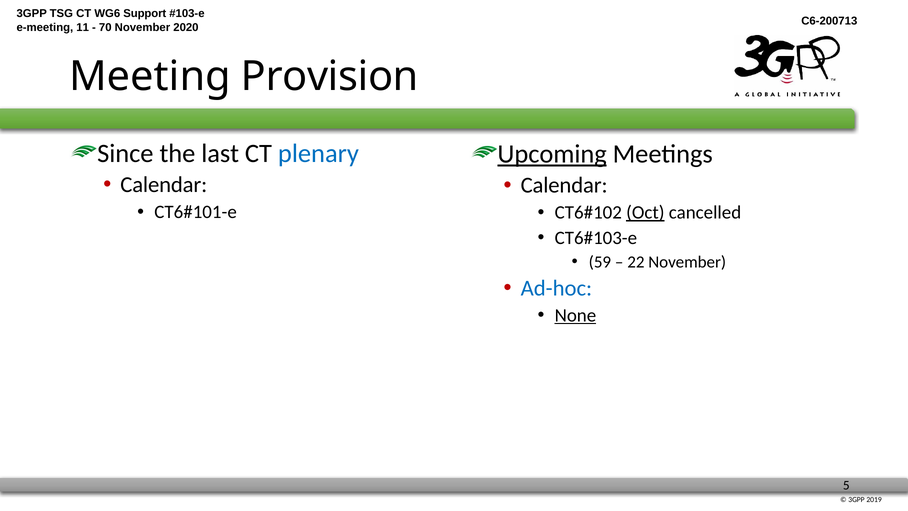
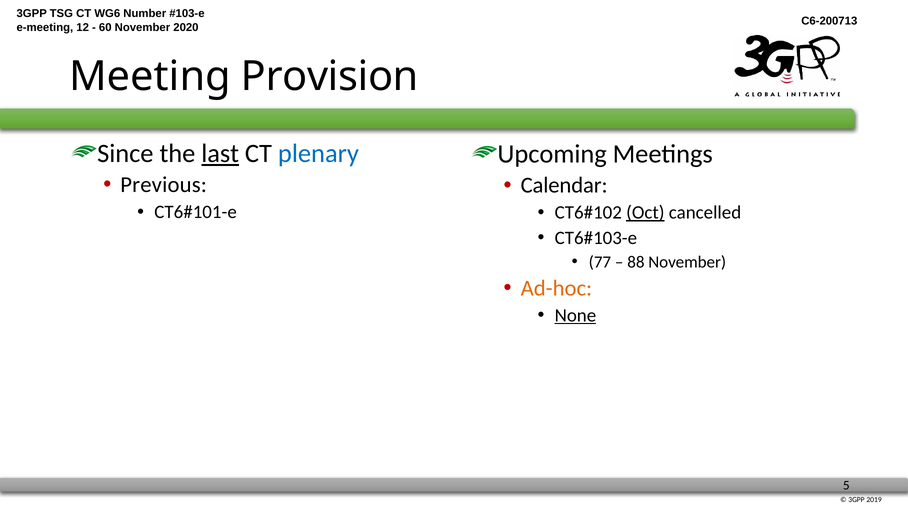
Support: Support -> Number (145, 14)
11: 11 -> 12 (83, 27)
70: 70 -> 60 (105, 27)
last underline: none -> present (220, 154)
Upcoming underline: present -> none (552, 154)
Calendar: Calendar -> Previous (164, 185)
59: 59 -> 77 (600, 262)
22: 22 -> 88 (636, 262)
Ad-hoc colour: blue -> orange (556, 288)
